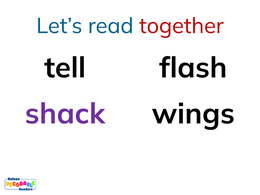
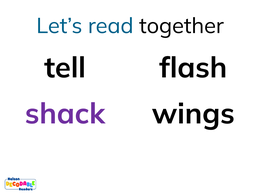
together colour: red -> black (181, 26)
